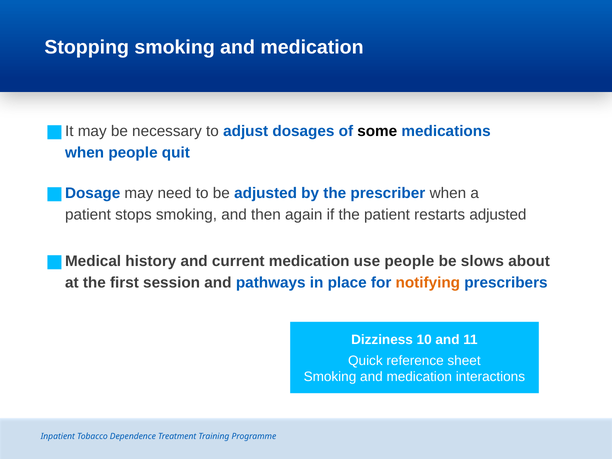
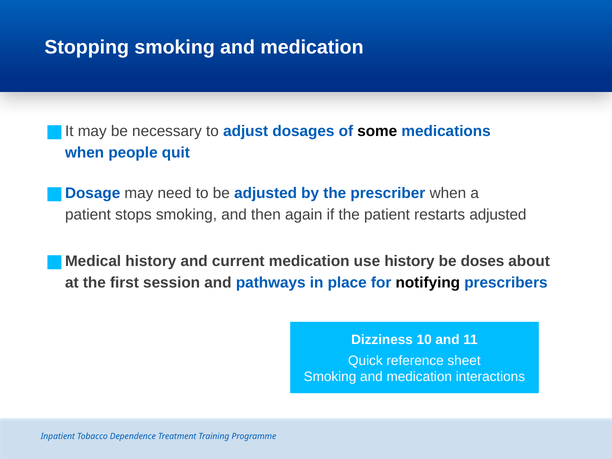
use people: people -> history (409, 261)
slows: slows -> doses (482, 261)
notifying colour: orange -> black (428, 283)
